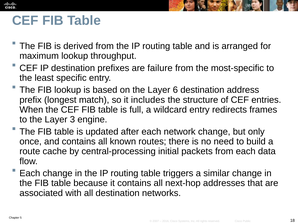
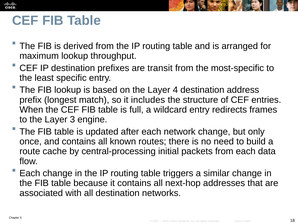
failure: failure -> transit (160, 68)
6: 6 -> 4 (175, 90)
